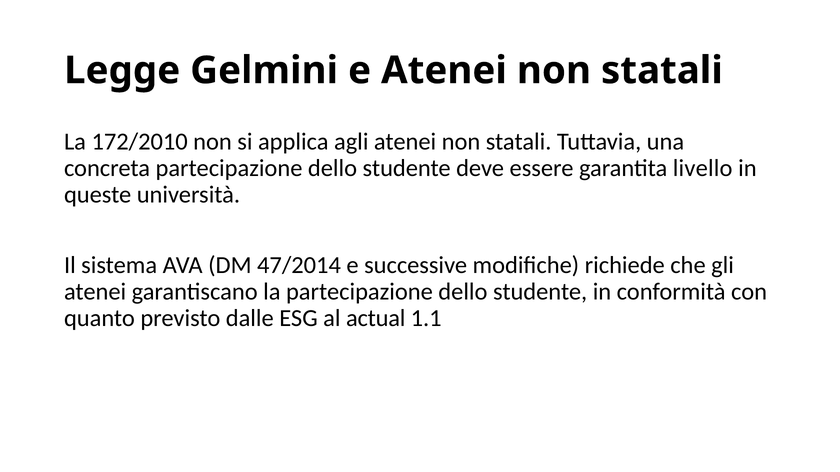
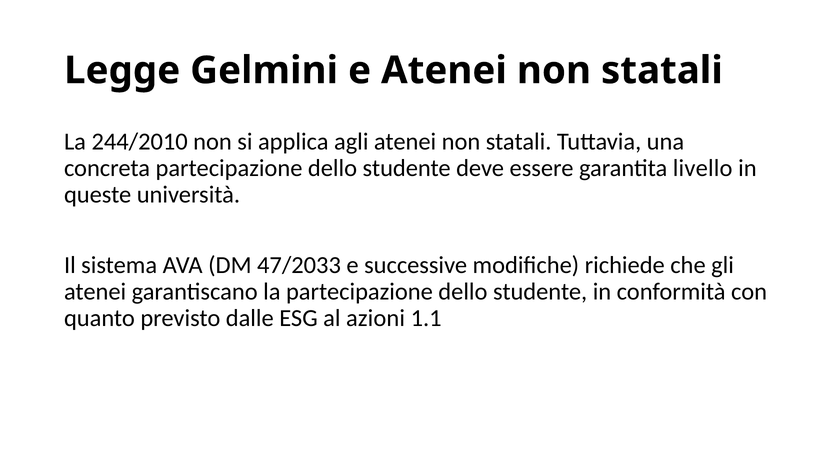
172/2010: 172/2010 -> 244/2010 (140, 142)
47/2014: 47/2014 -> 47/2033 (299, 265)
actual: actual -> azioni (376, 318)
